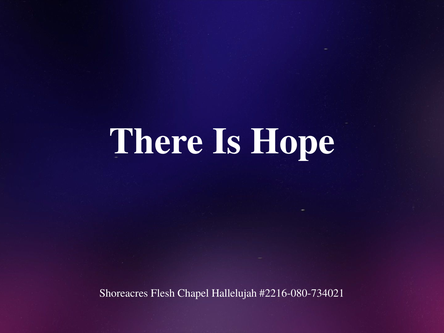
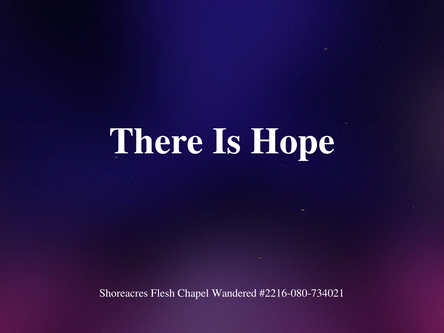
Hallelujah: Hallelujah -> Wandered (234, 293)
